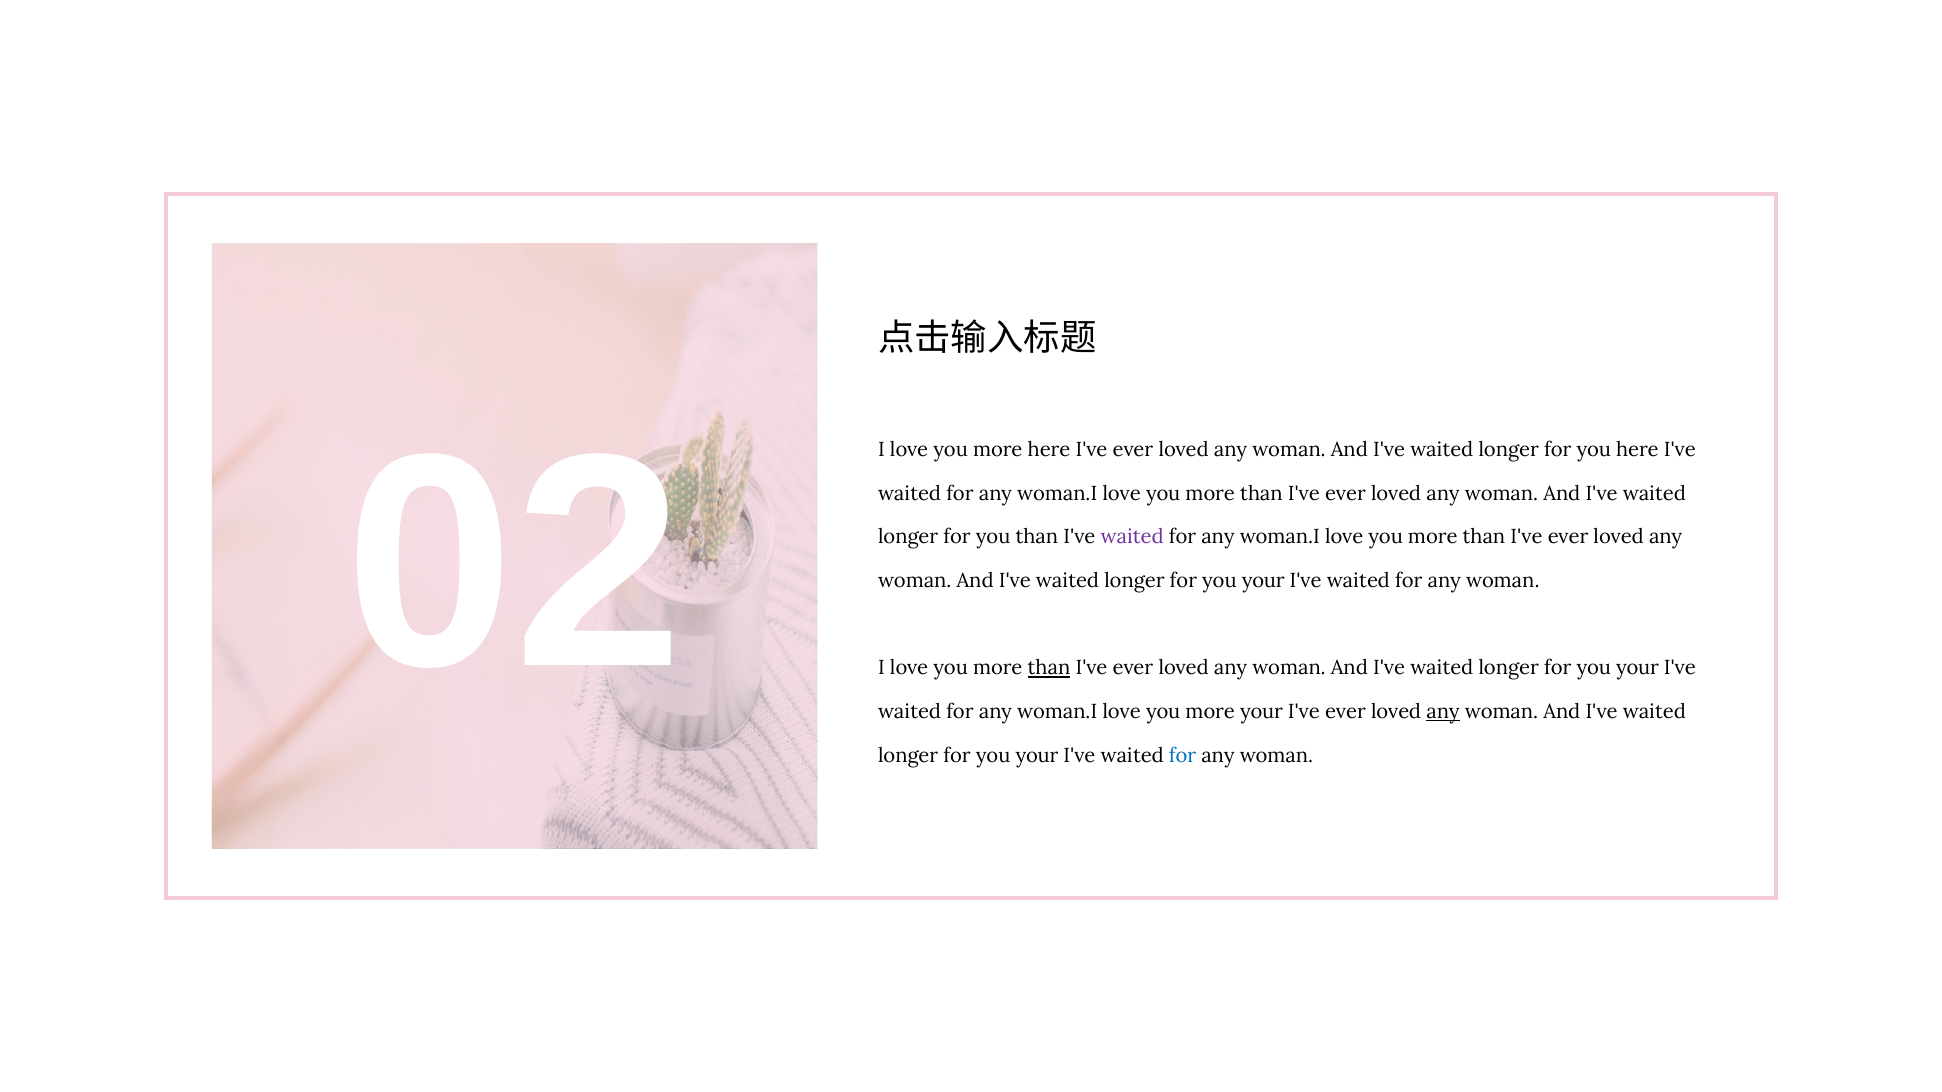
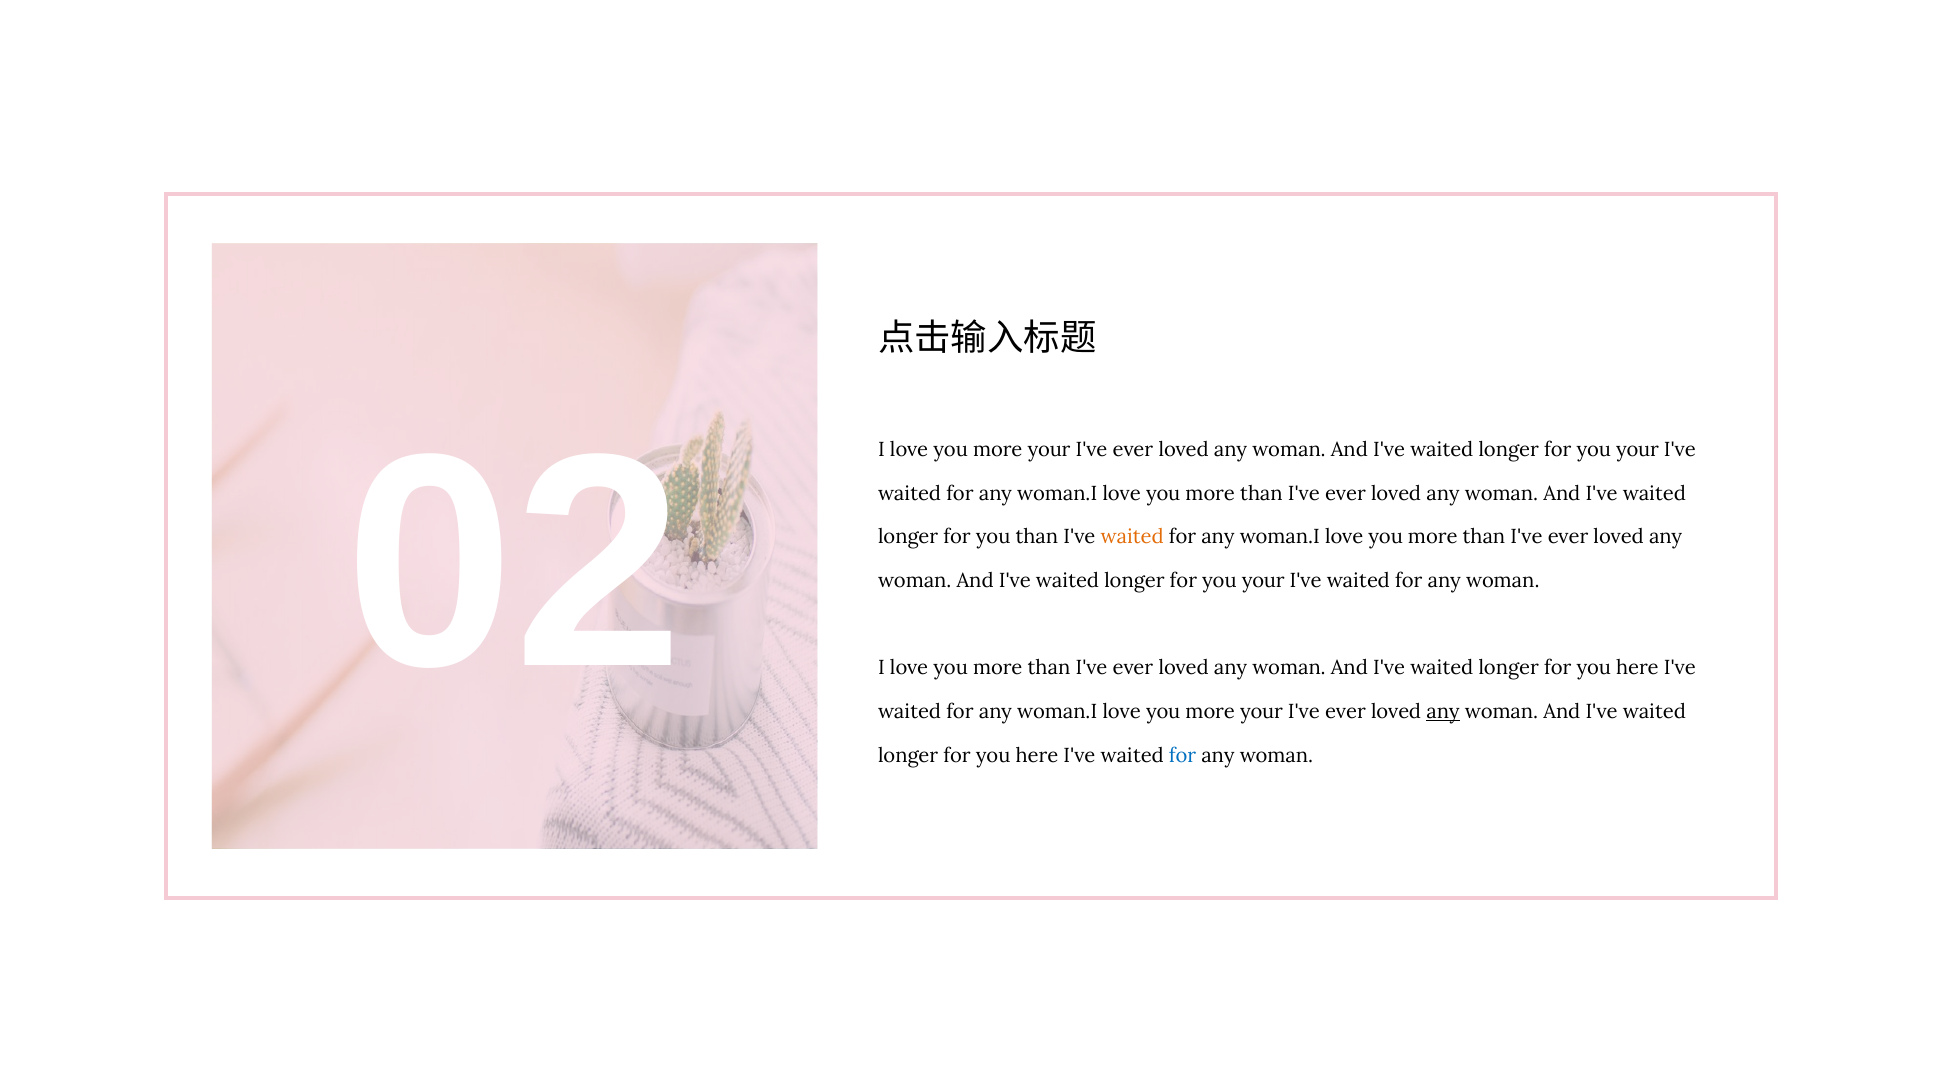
here: here -> your (1049, 450)
here: here -> your (1637, 450)
waited colour: purple -> orange (1132, 537)
than underline: present -> none (1049, 669)
your: your -> here (1637, 669)
your: your -> here (1037, 756)
